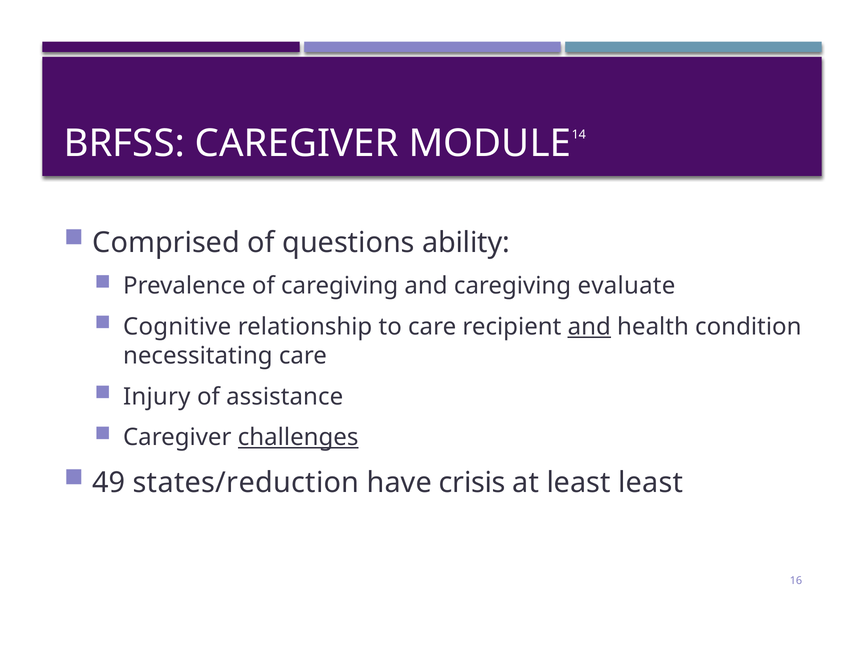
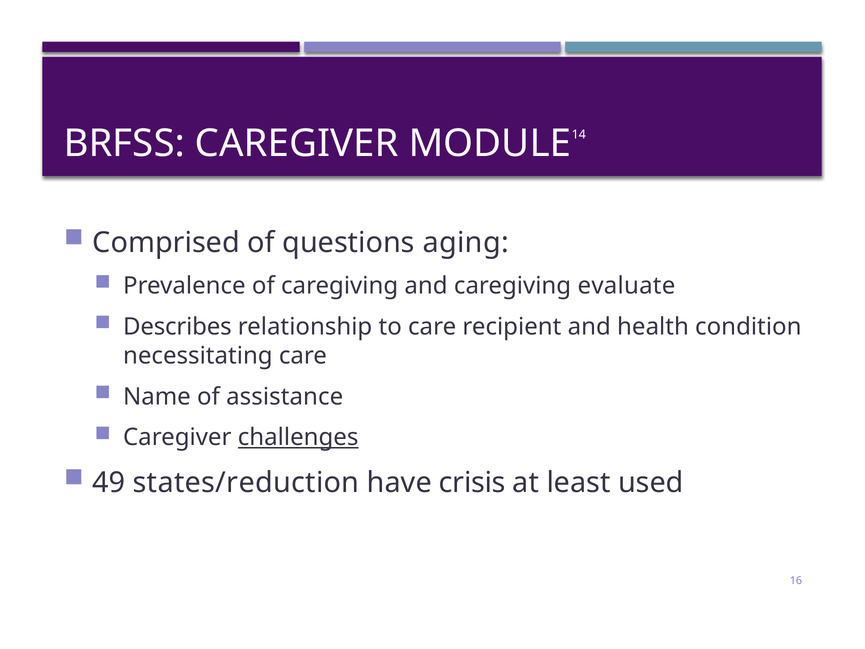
ability: ability -> aging (466, 242)
Cognitive: Cognitive -> Describes (177, 327)
and underline: present -> none (589, 327)
Injury: Injury -> Name (157, 396)
least least: least -> used (651, 482)
